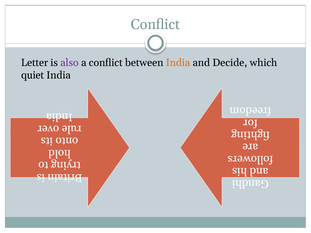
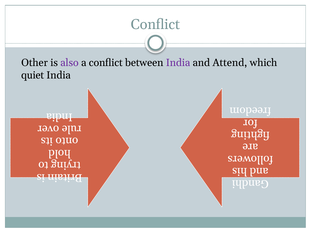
Letter: Letter -> Other (35, 63)
India colour: orange -> purple (178, 63)
Decide: Decide -> Attend (230, 63)
